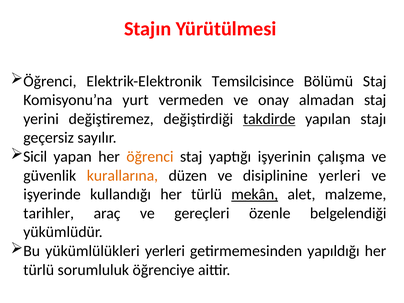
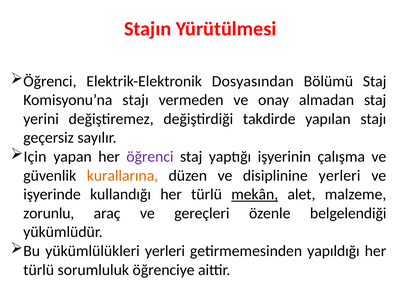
Temsilcisince: Temsilcisince -> Dosyasından (253, 81)
Komisyonu’na yurt: yurt -> stajı (136, 100)
takdirde underline: present -> none (269, 119)
Sicil: Sicil -> Için (35, 157)
öğrenci colour: orange -> purple (150, 157)
tarihler: tarihler -> zorunlu (49, 213)
